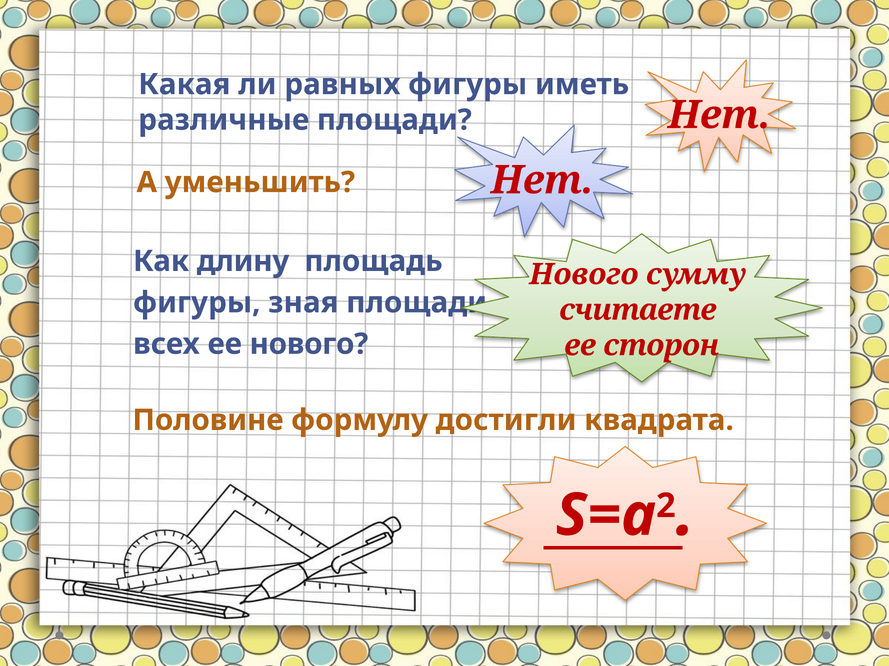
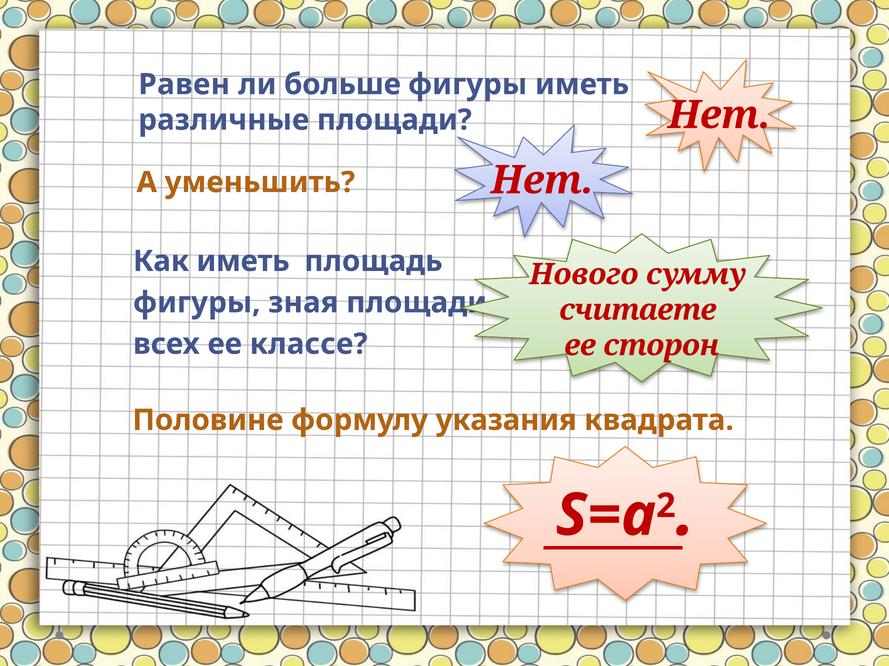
Какая: Какая -> Равен (184, 85)
равных: равных -> больше (342, 85)
Как длину: длину -> иметь (243, 261)
ее нового: нового -> классе (309, 344)
достигли: достигли -> указания (506, 421)
